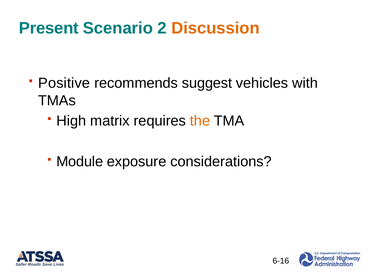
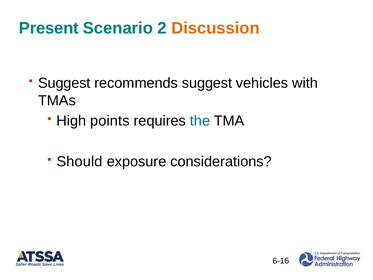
Positive: Positive -> Suggest (64, 83)
matrix: matrix -> points (110, 121)
the colour: orange -> blue (200, 121)
Module: Module -> Should (80, 161)
